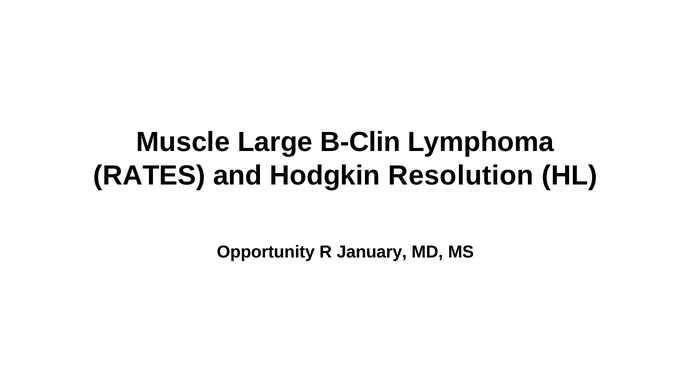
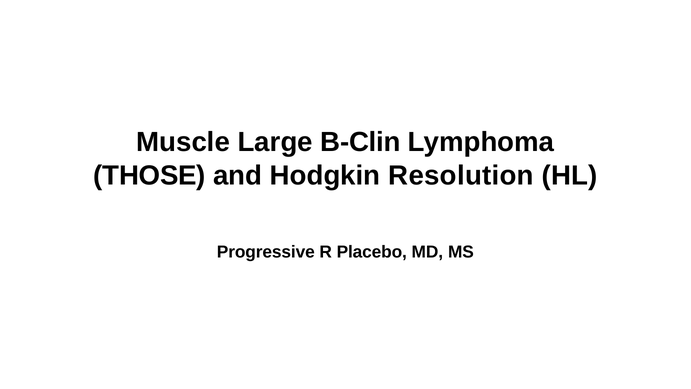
RATES: RATES -> THOSE (150, 175)
Opportunity: Opportunity -> Progressive (266, 252)
January: January -> Placebo (372, 252)
